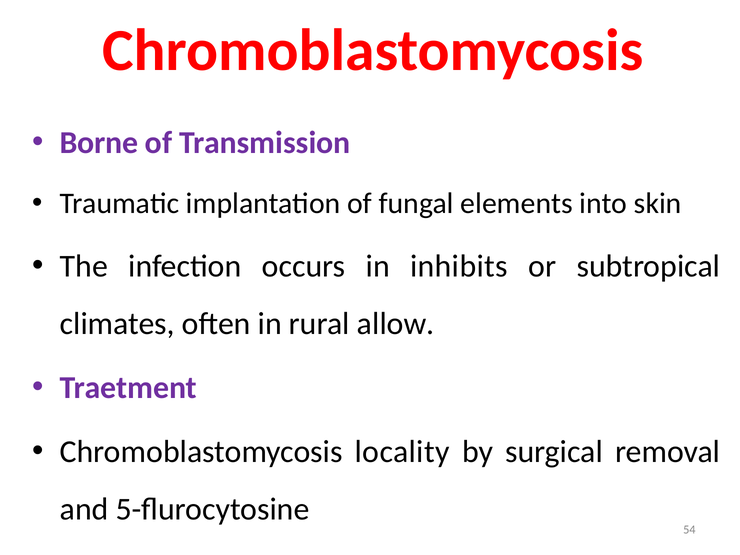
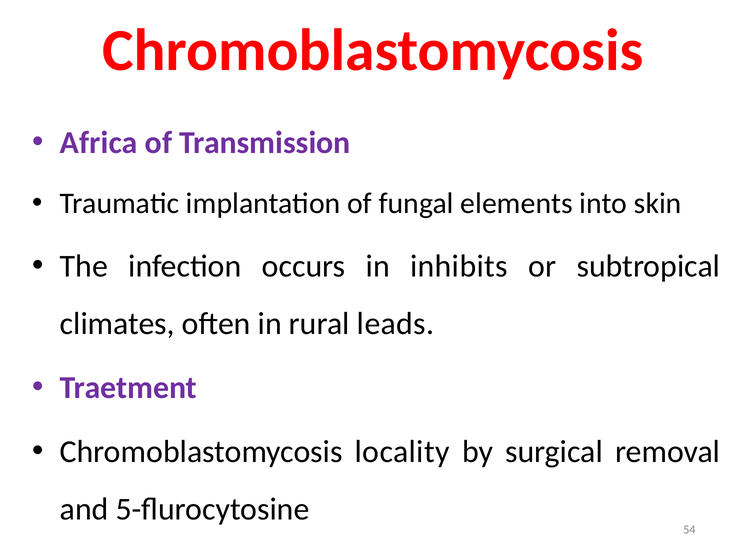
Borne: Borne -> Africa (99, 143)
allow: allow -> leads (396, 324)
